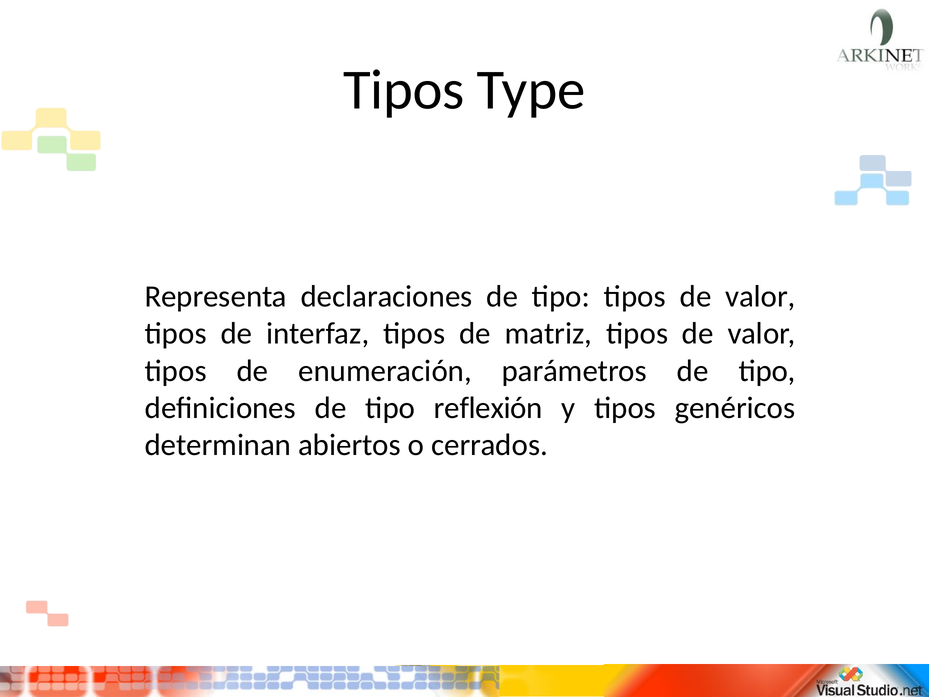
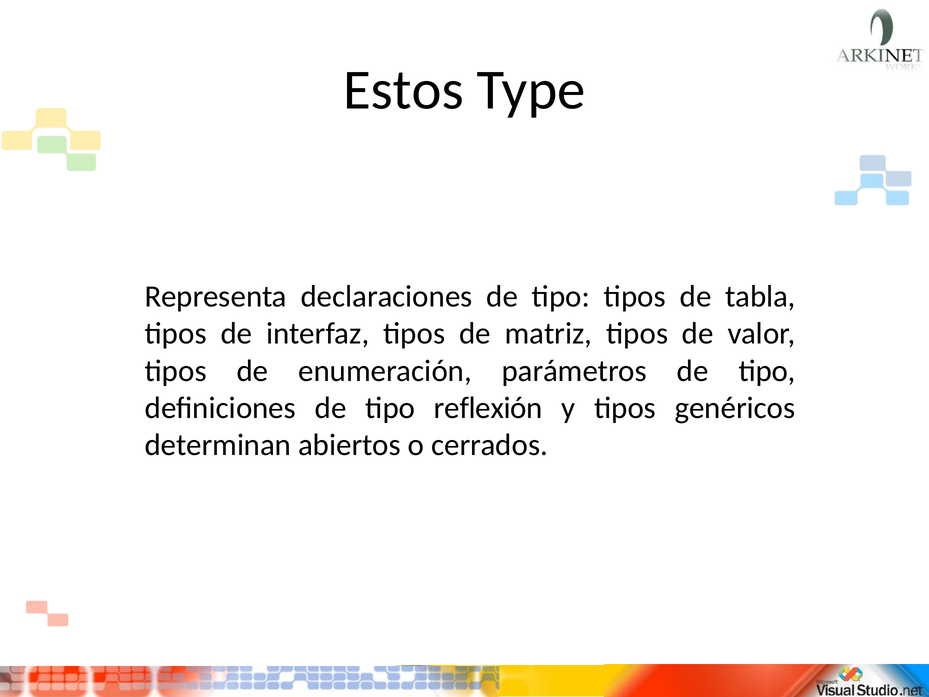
Tipos: Tipos -> Estos (404, 90)
tipo tipos de valor: valor -> tabla (760, 296)
